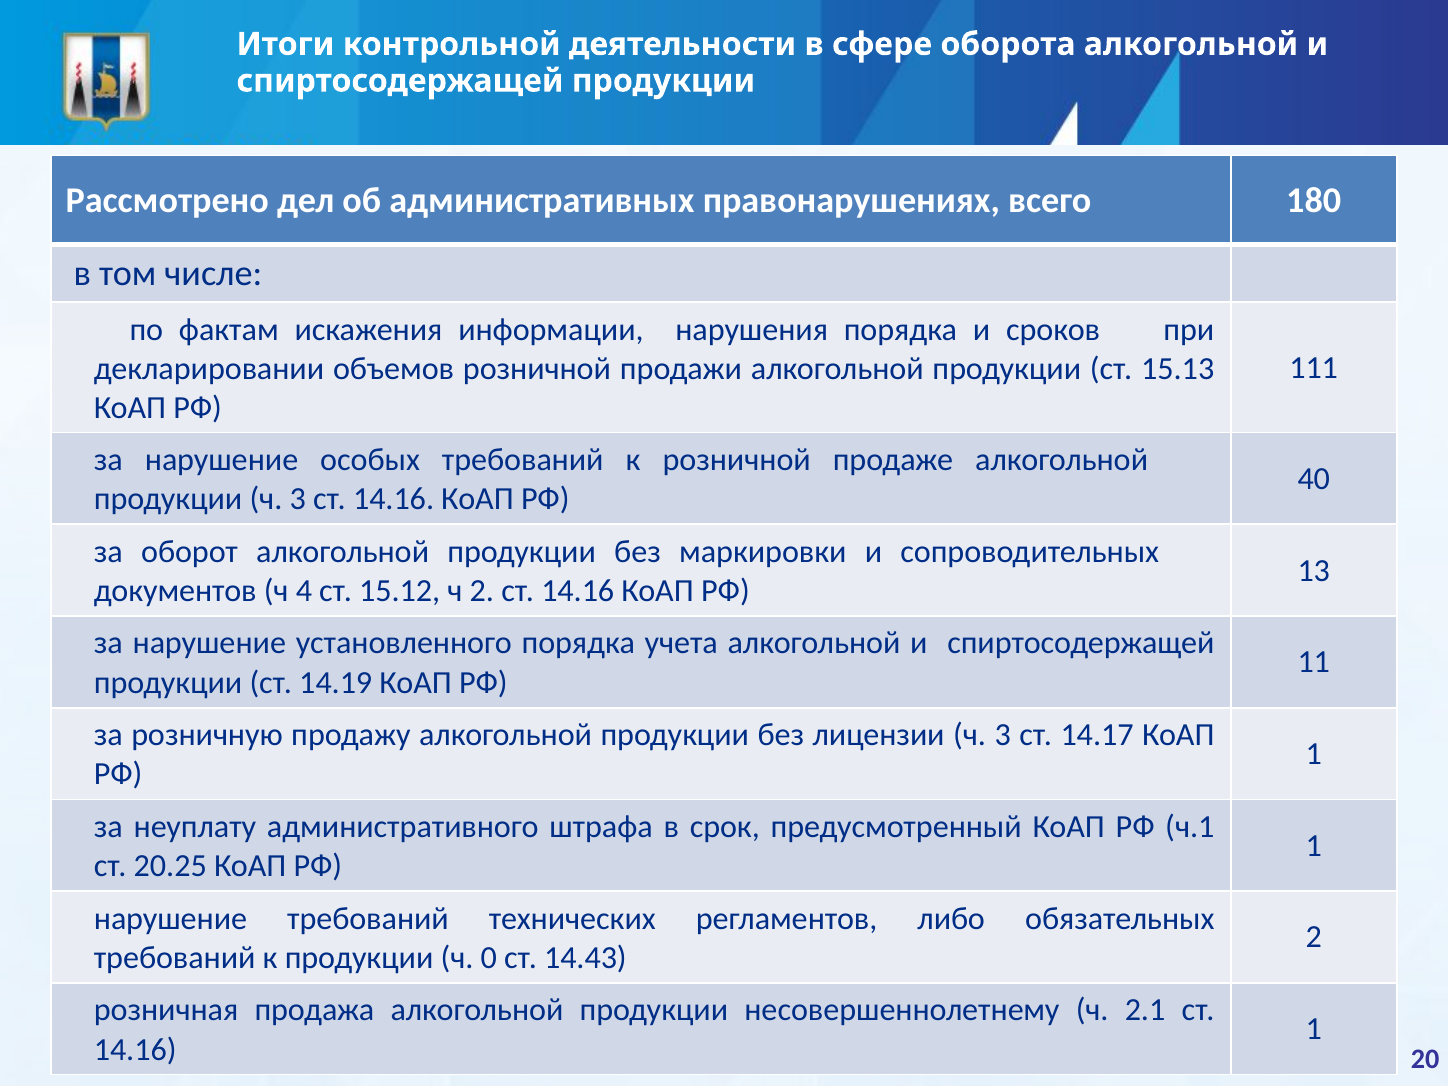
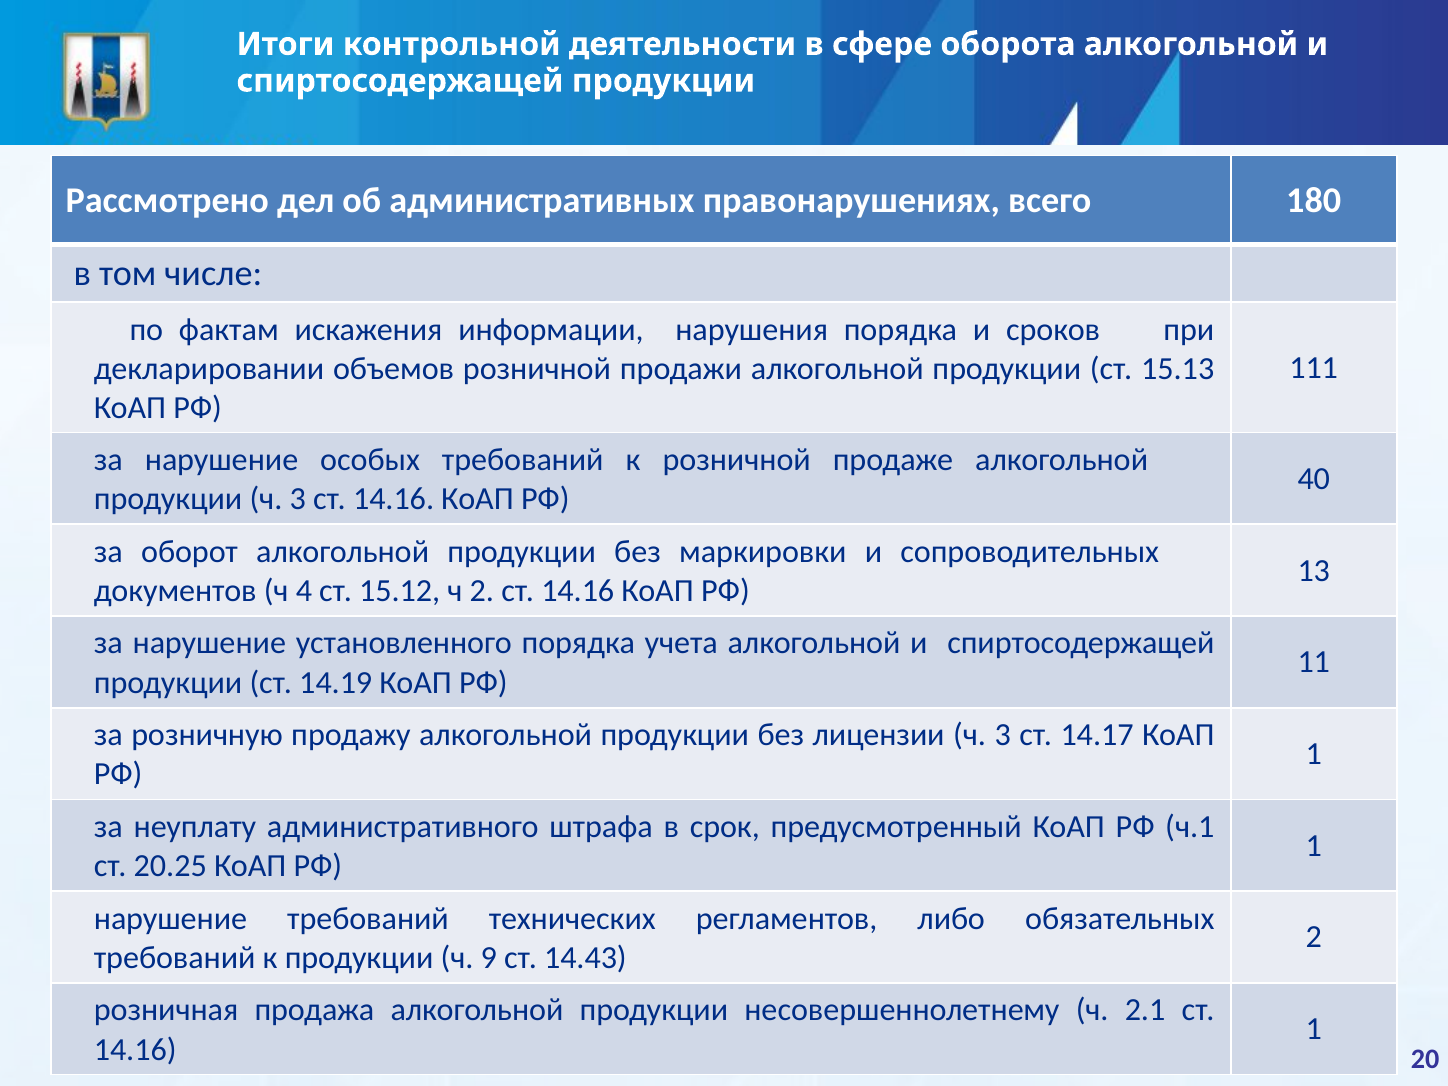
0: 0 -> 9 (489, 958)
